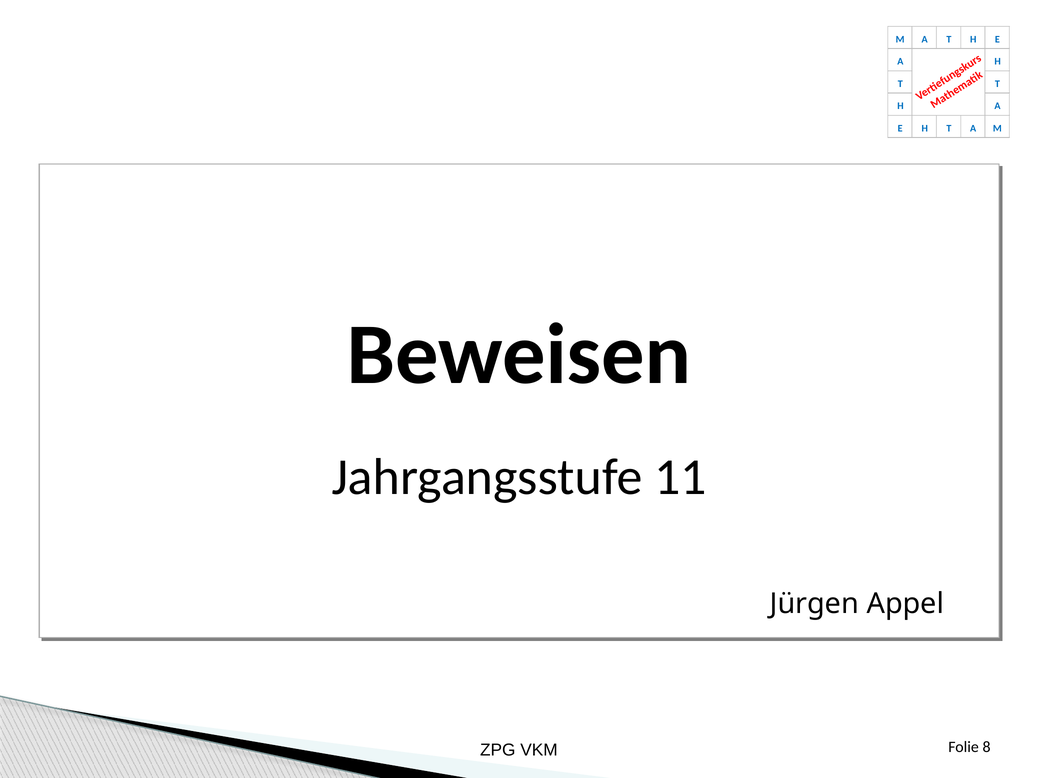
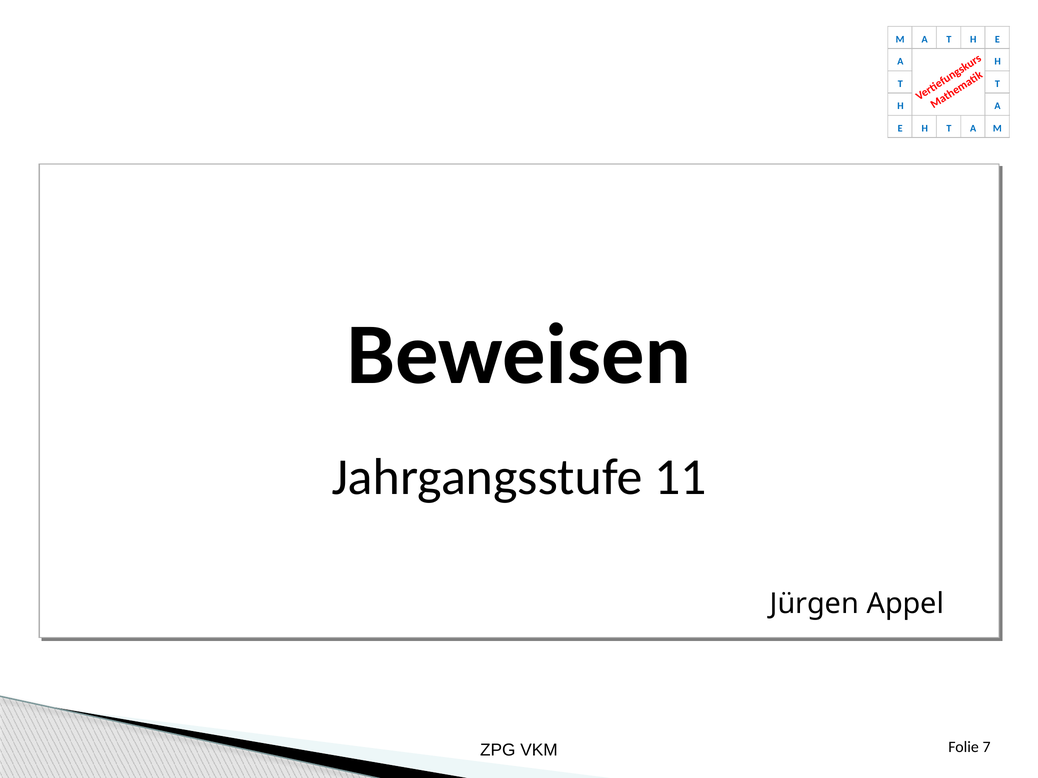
8: 8 -> 7 (987, 747)
